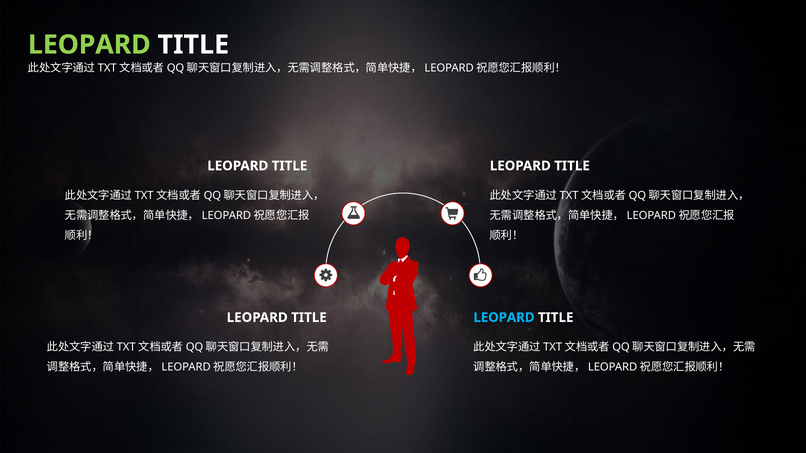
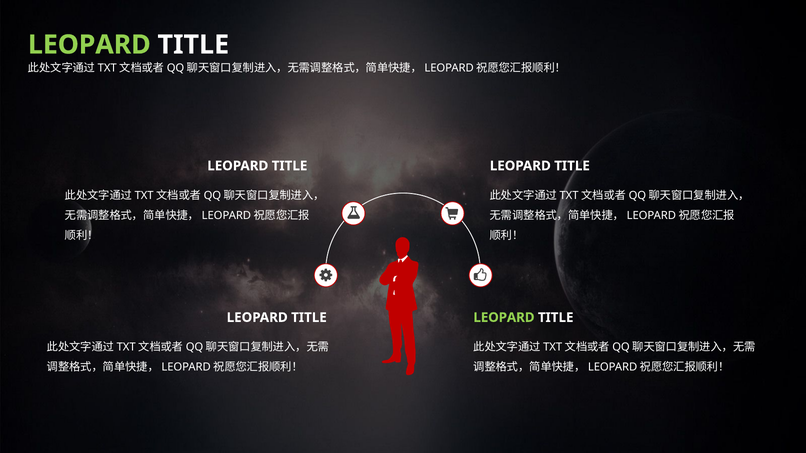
LEOPARD colour: light blue -> light green (504, 318)
